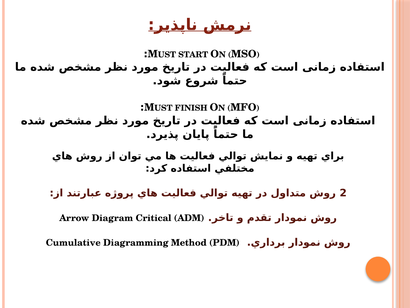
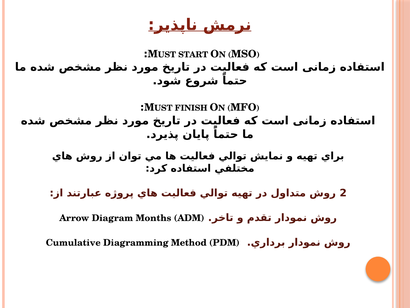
Critical: Critical -> Months (153, 218)
